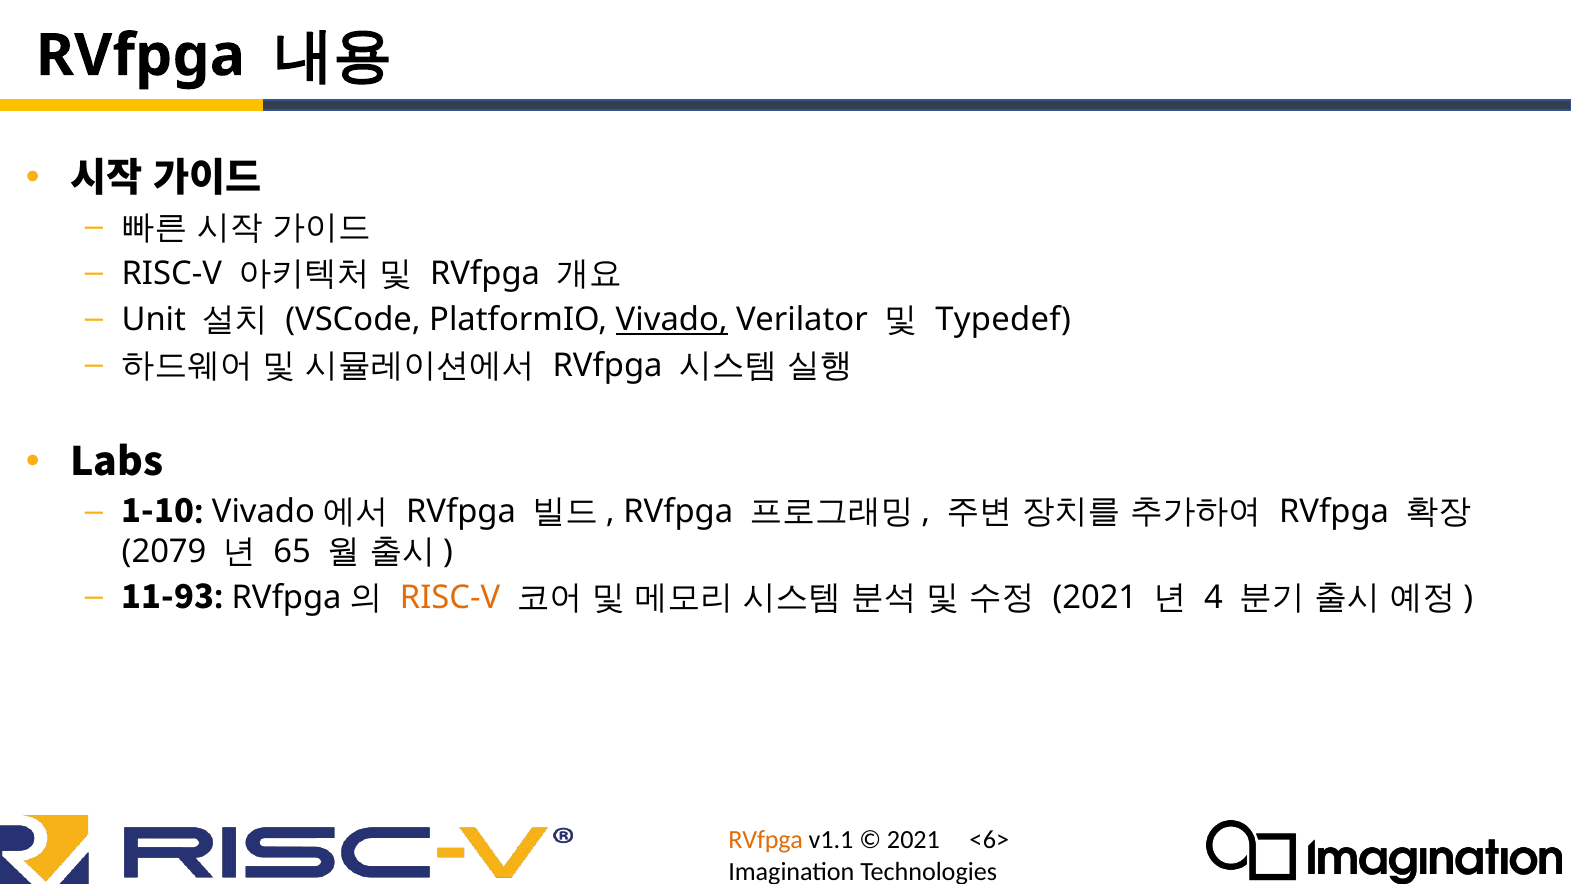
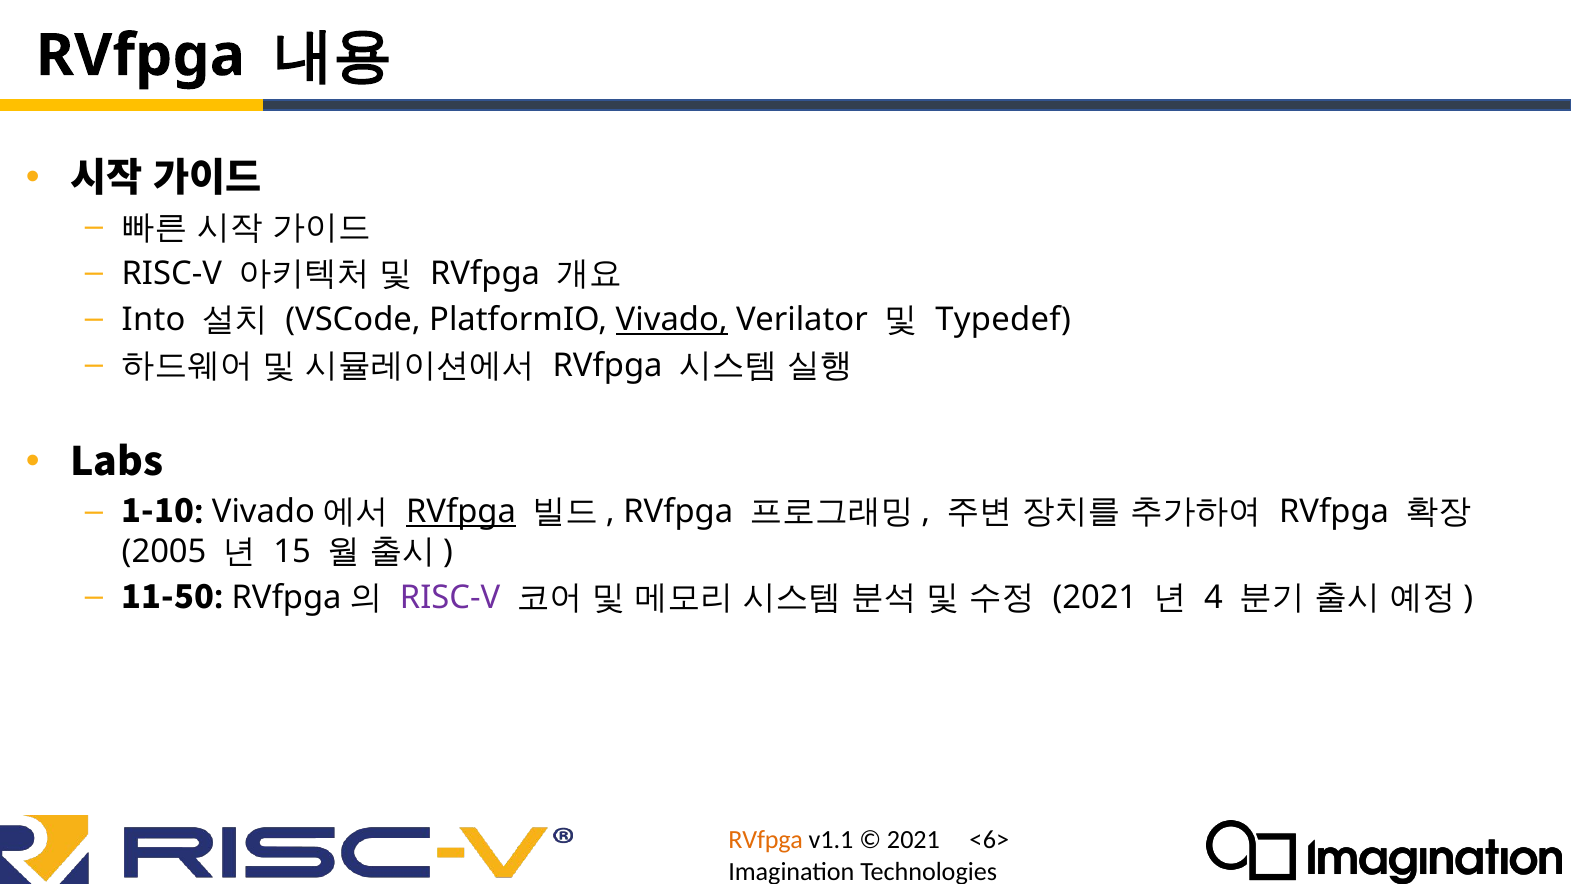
Unit: Unit -> Into (154, 319)
RVfpga underline: none -> present (461, 512)
2079: 2079 -> 2005 (164, 551)
65: 65 -> 15 (292, 551)
11-93: 11-93 -> 11-50 (168, 597)
RISC-V colour: orange -> purple (450, 597)
